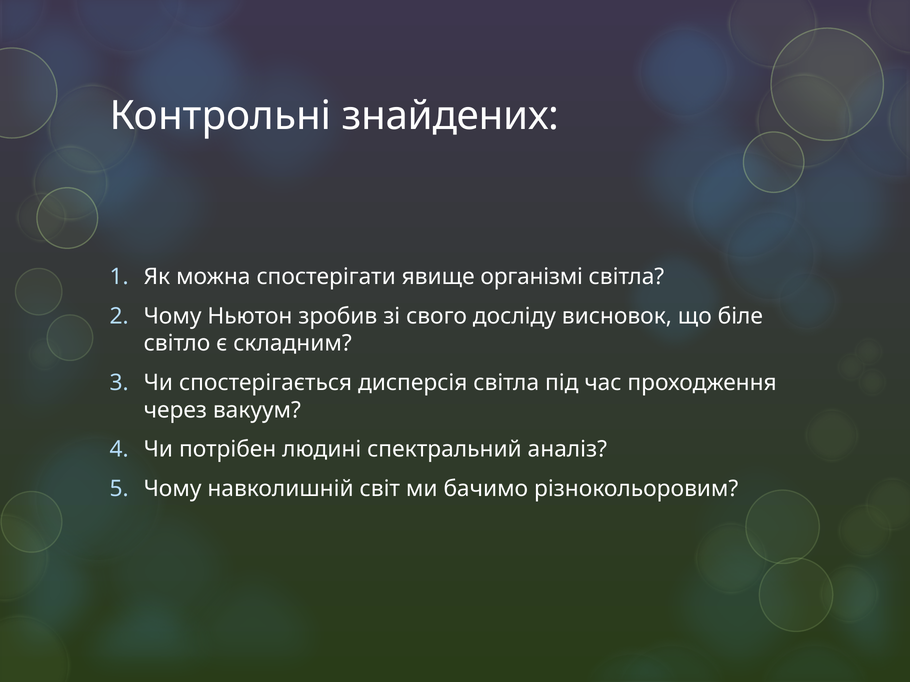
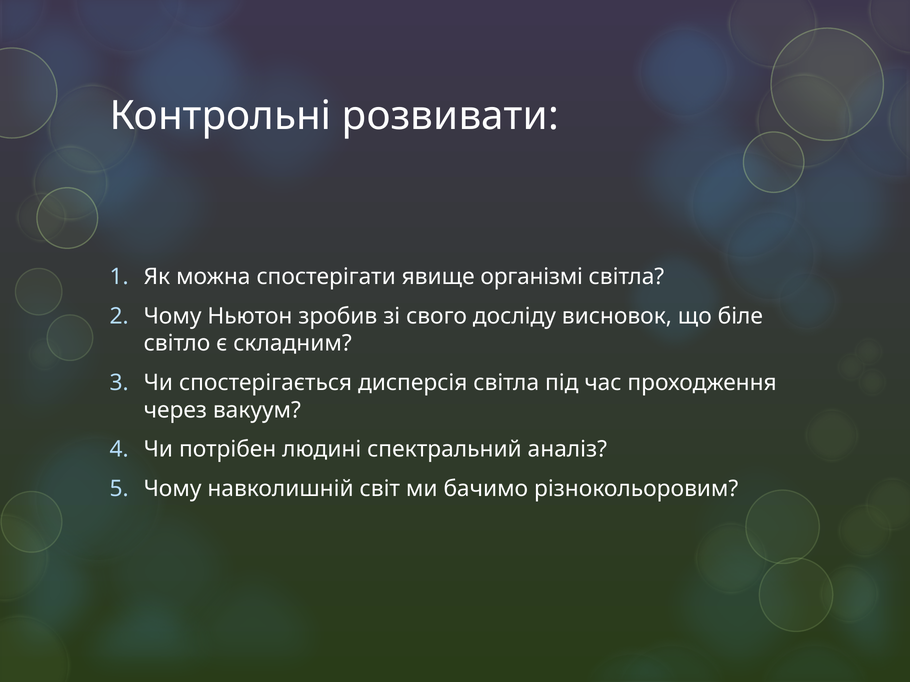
знайдених: знайдених -> розвивати (450, 116)
